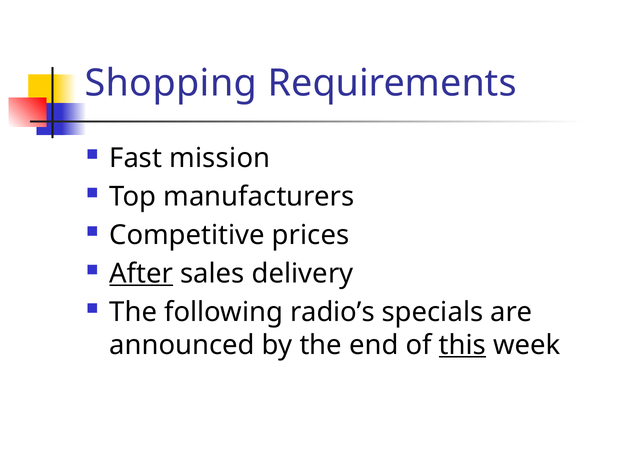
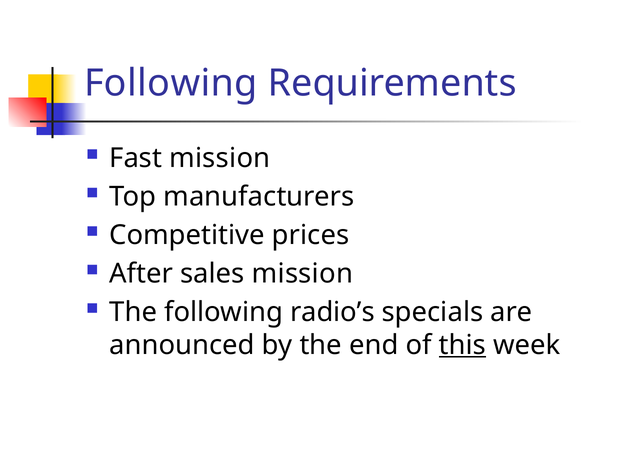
Shopping: Shopping -> Following (171, 83)
After underline: present -> none (141, 273)
sales delivery: delivery -> mission (302, 273)
